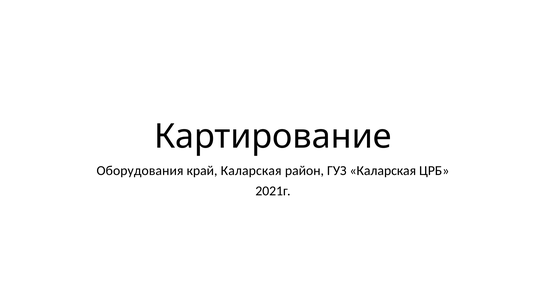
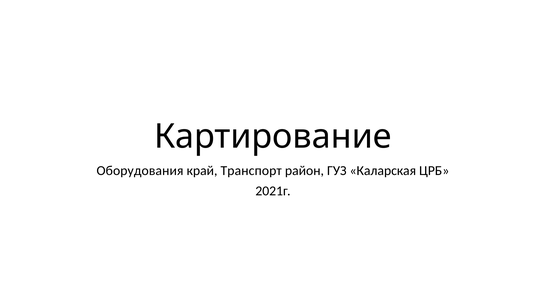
край Каларская: Каларская -> Транспорт (251, 171)
